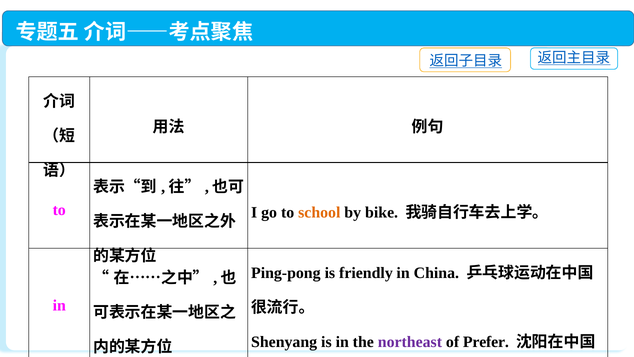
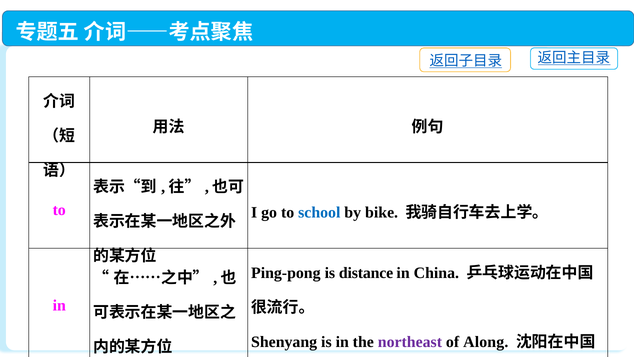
school colour: orange -> blue (319, 213)
friendly: friendly -> distance (366, 273)
Prefer: Prefer -> Along (486, 342)
